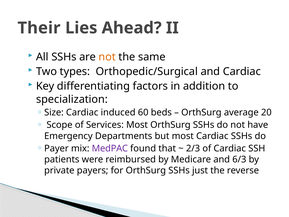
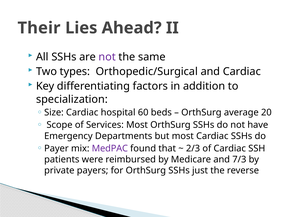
not colour: orange -> purple (107, 57)
induced: induced -> hospital (118, 112)
6/3: 6/3 -> 7/3 (239, 159)
